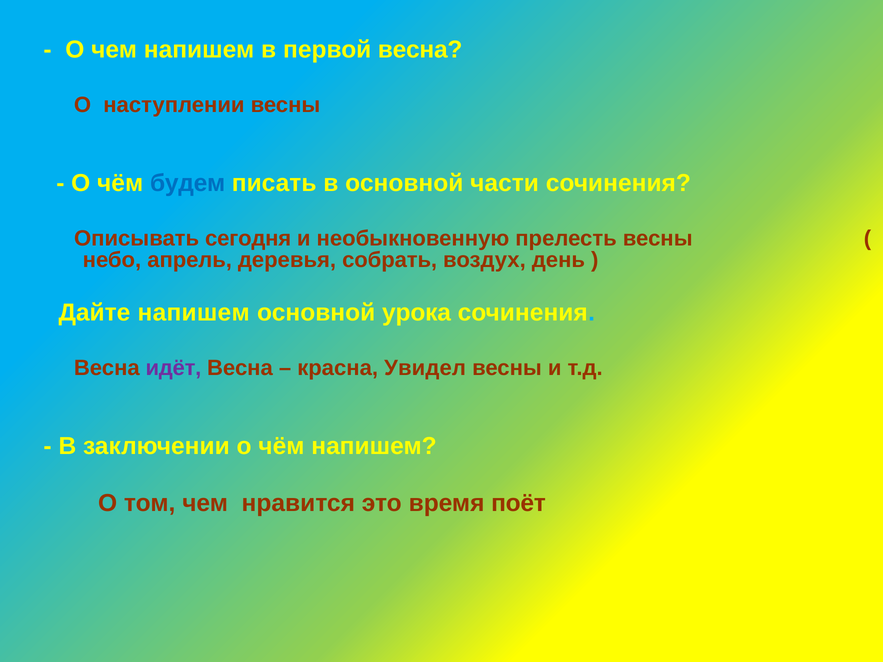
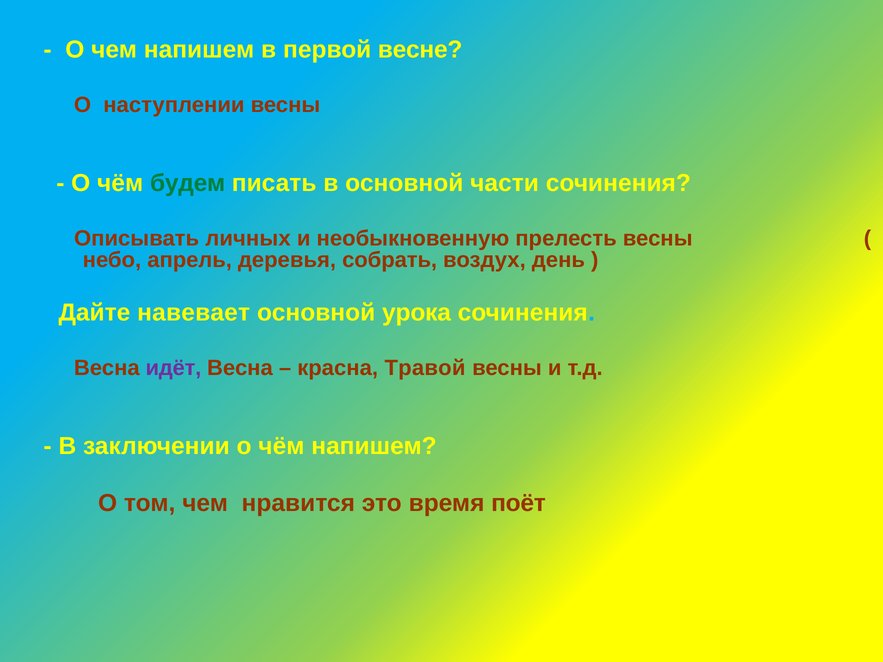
первой весна: весна -> весне (420, 50)
будем colour: blue -> green (188, 183)
сегодня: сегодня -> личных (248, 239)
Дайте напишем: напишем -> навевает (194, 313)
Увидел: Увидел -> Травой (425, 368)
